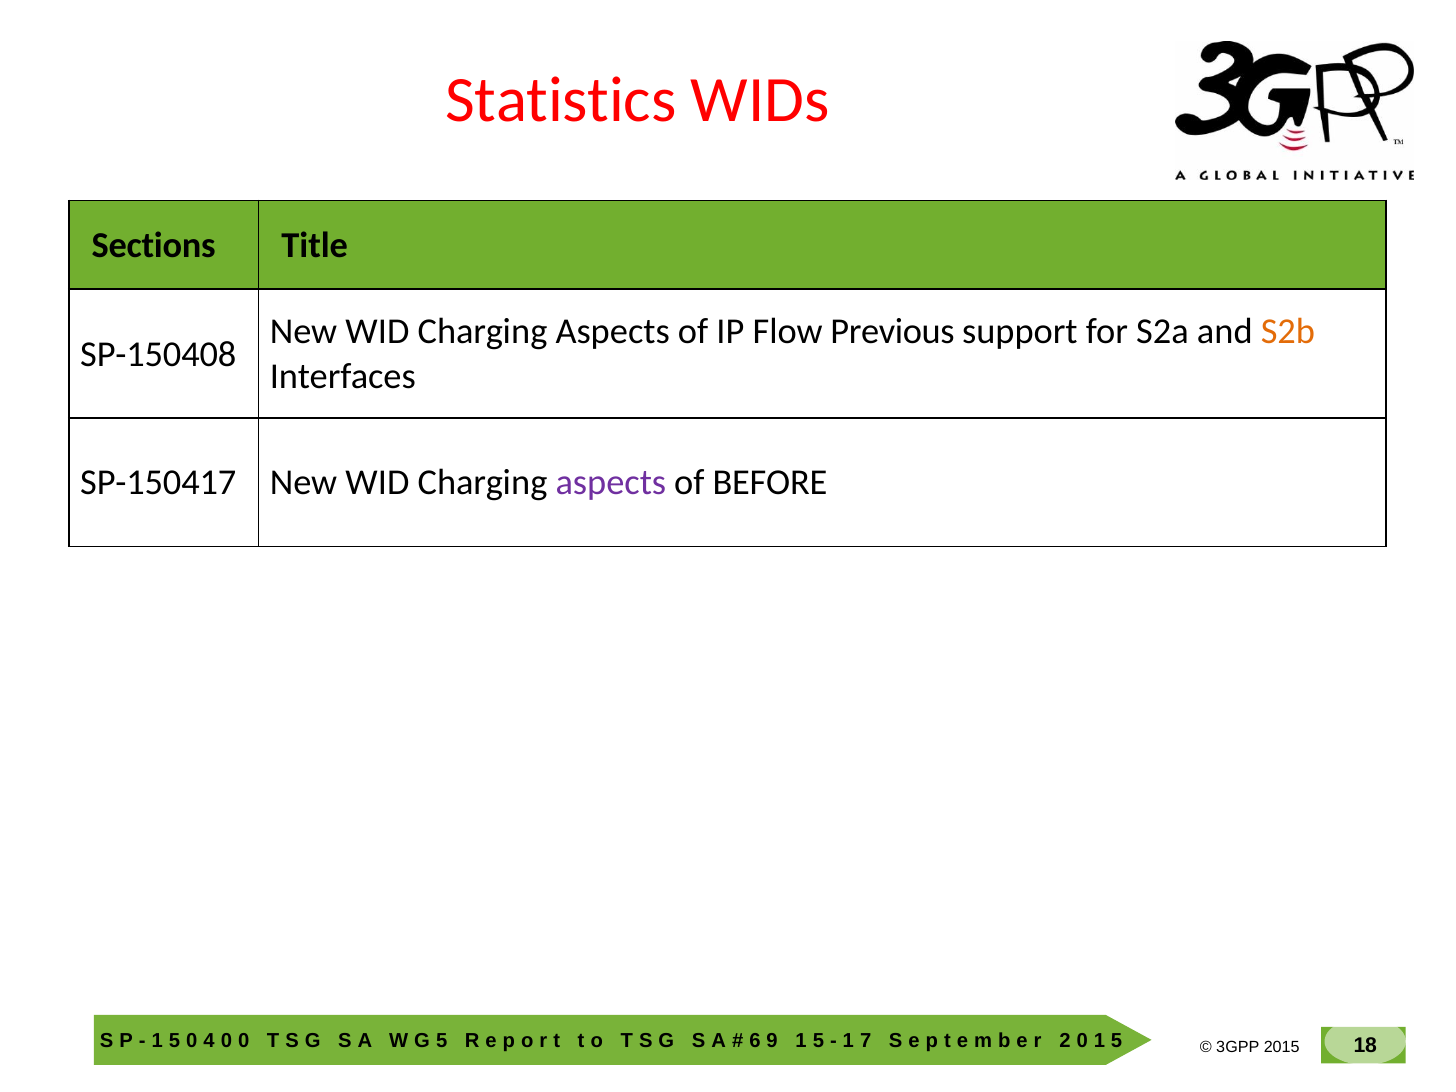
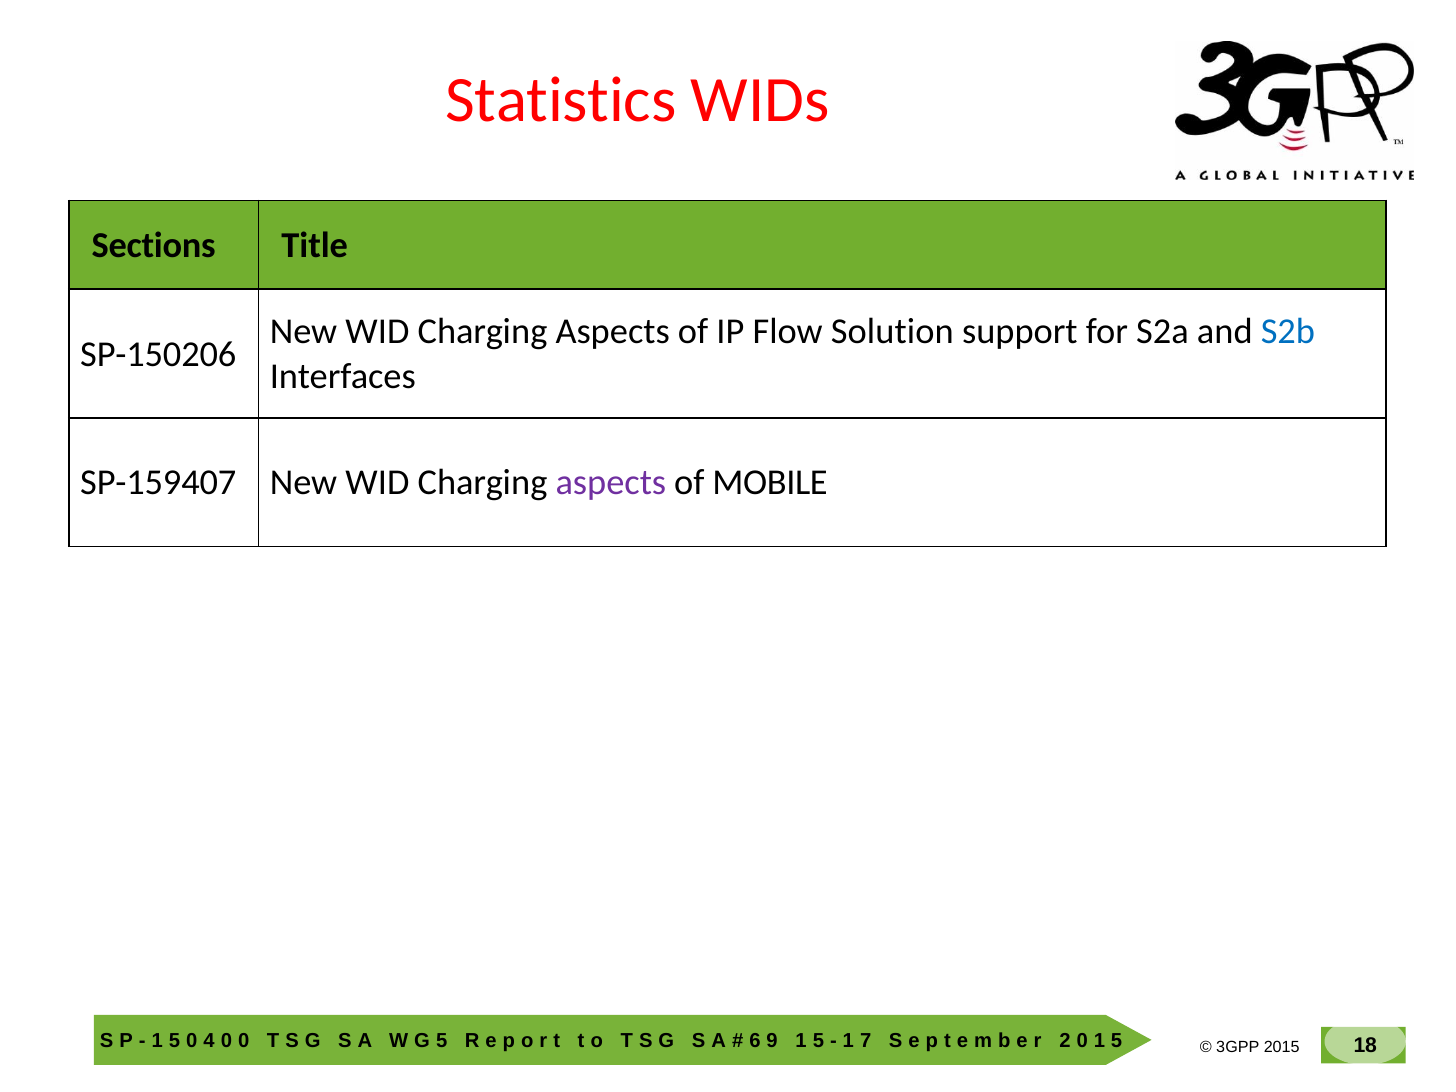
Previous: Previous -> Solution (892, 332)
S2b colour: orange -> blue (1288, 332)
SP-150408: SP-150408 -> SP-150206 (158, 354)
SP-150417: SP-150417 -> SP-159407 (158, 483)
BEFORE: BEFORE -> MOBILE (770, 483)
